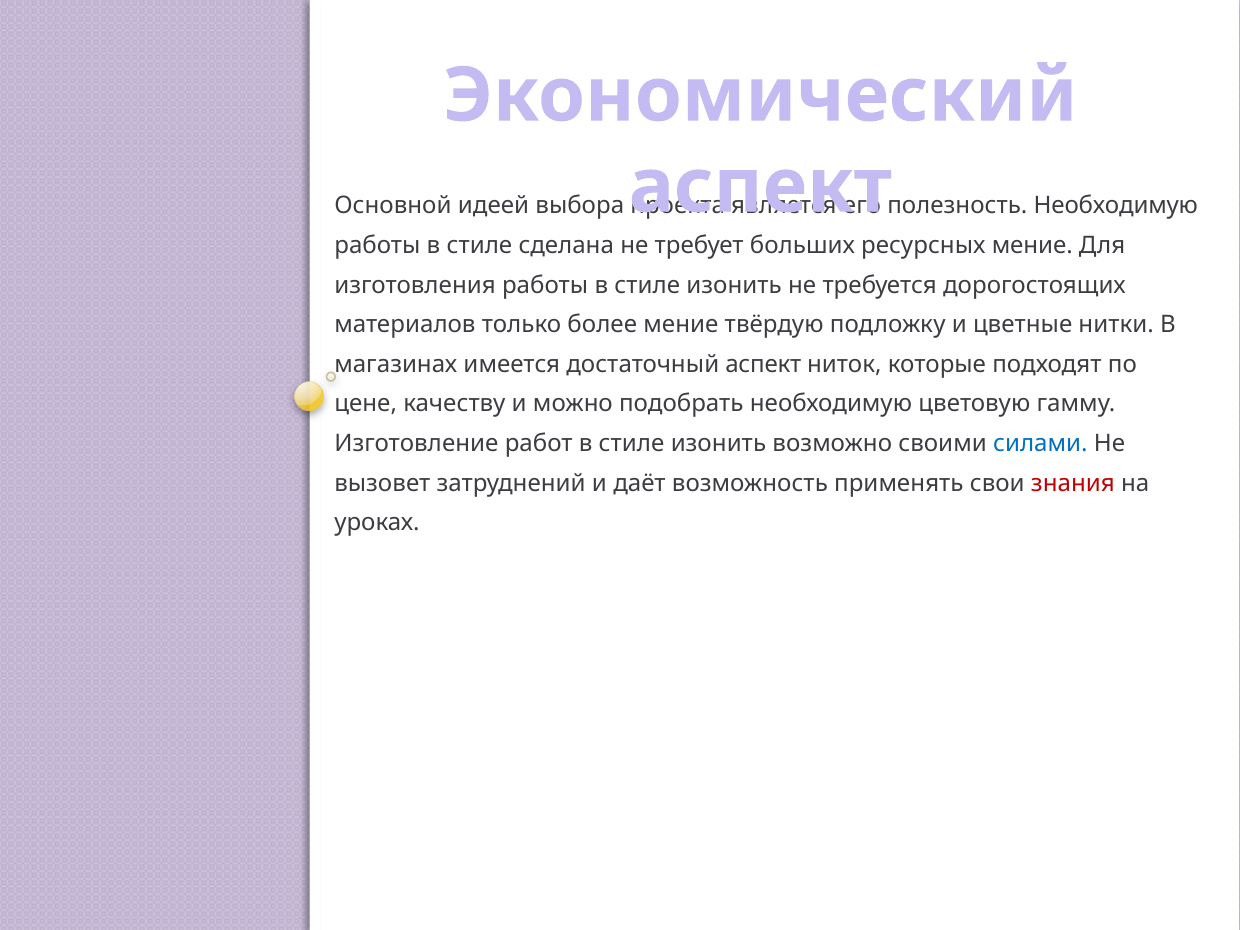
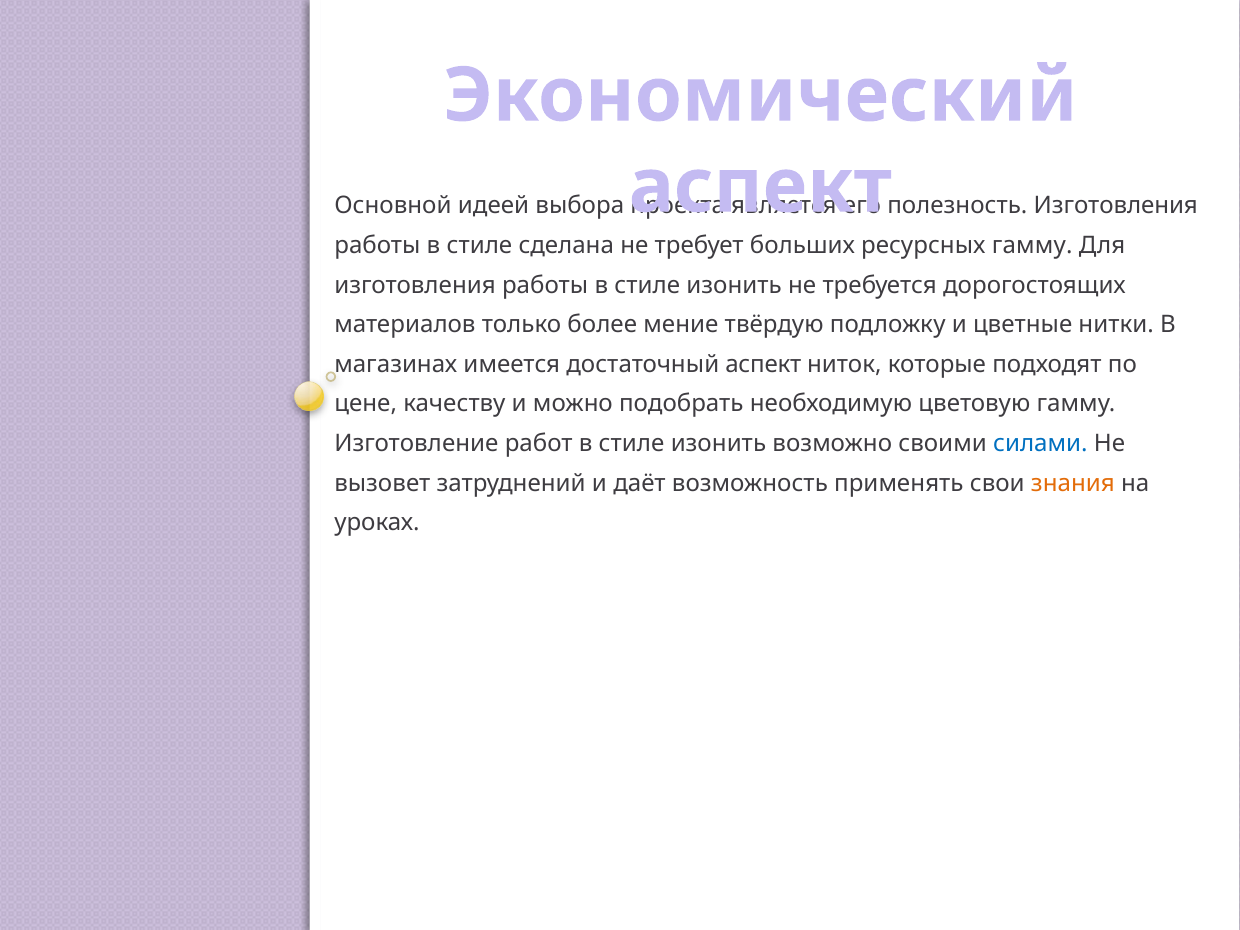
полезность Необходимую: Необходимую -> Изготовления (1116, 206)
ресурсных мение: мение -> гамму (1032, 246)
знания colour: red -> orange (1073, 483)
